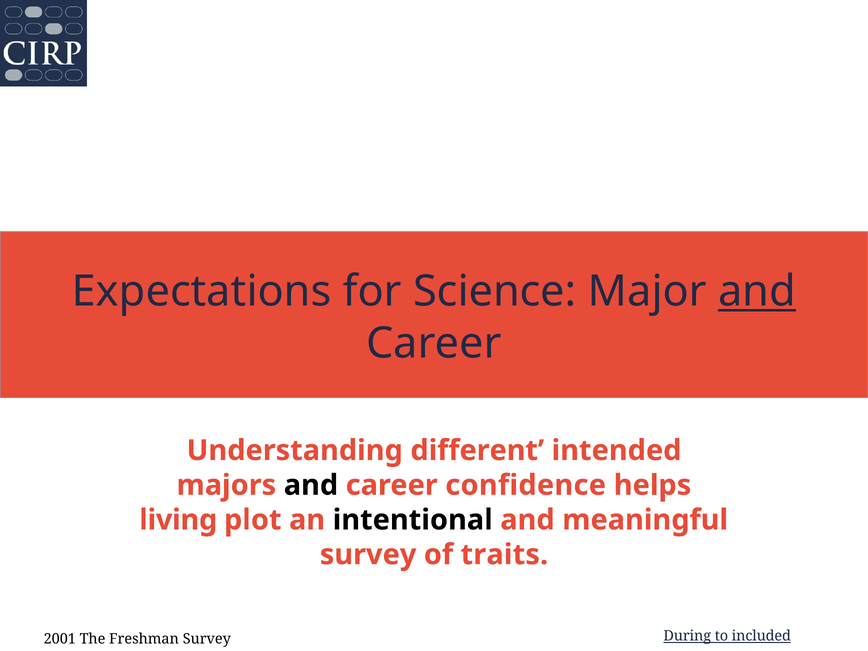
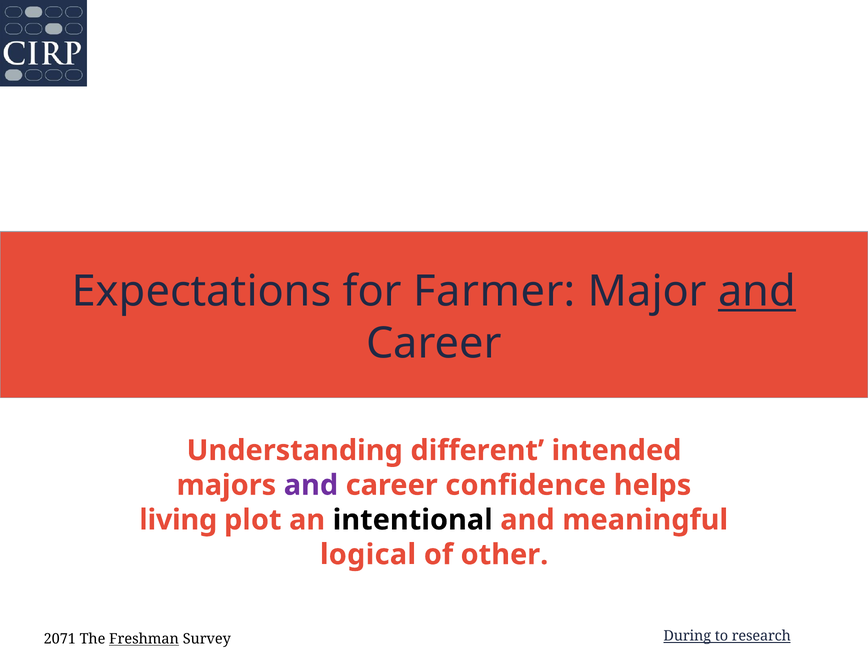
Science: Science -> Farmer (495, 292)
and colour: black -> purple (311, 485)
survey: survey -> logical (368, 555)
traits: traits -> other (504, 555)
2001: 2001 -> 2071 (60, 639)
Freshman underline: none -> present (144, 639)
included: included -> research (761, 636)
